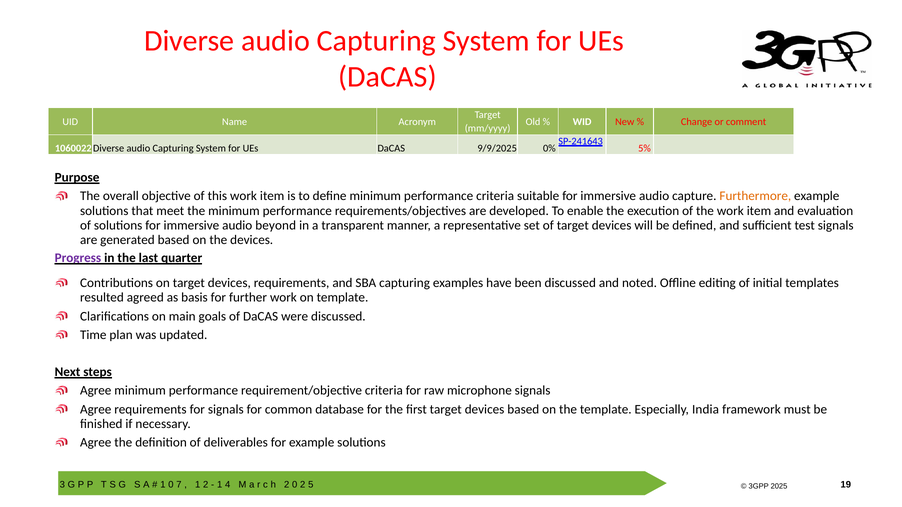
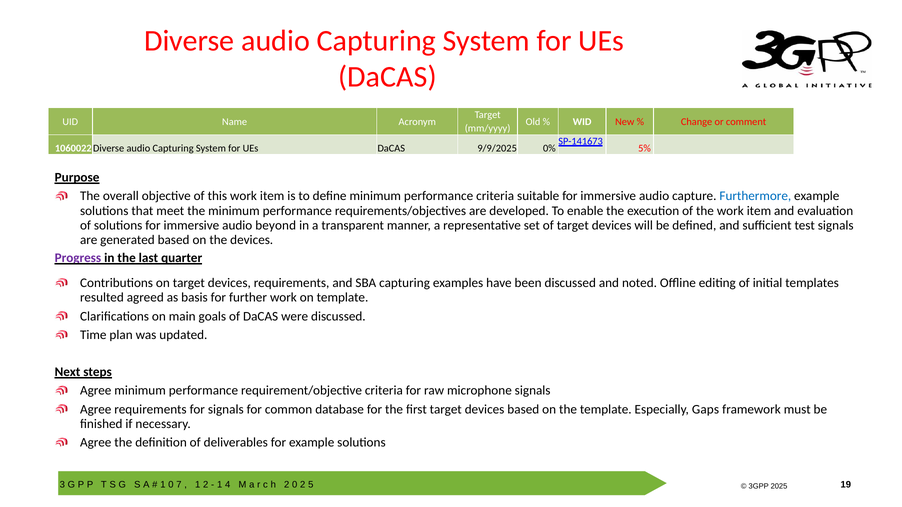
SP-241643: SP-241643 -> SP-141673 (581, 141)
Furthermore colour: orange -> blue (755, 196)
India: India -> Gaps (706, 410)
